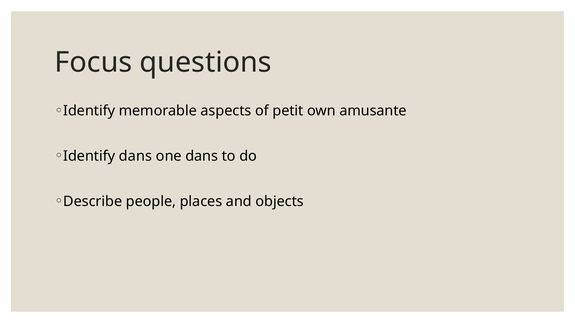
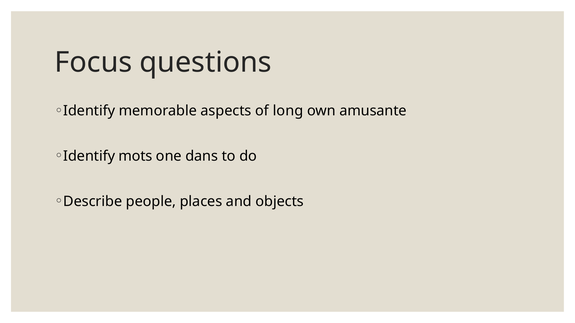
petit: petit -> long (288, 111)
Identify dans: dans -> mots (136, 156)
